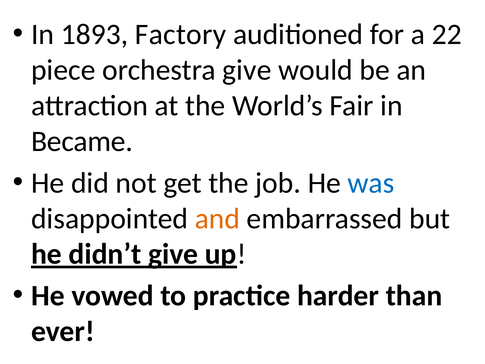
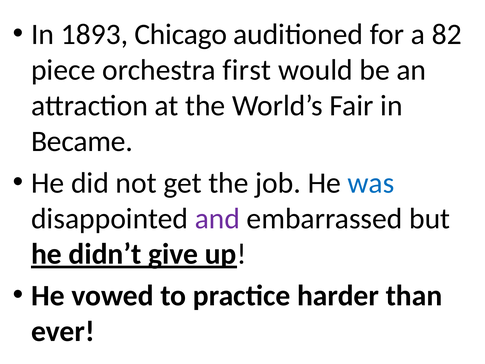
Factory: Factory -> Chicago (181, 34)
22: 22 -> 82 (447, 34)
orchestra give: give -> first (247, 70)
and colour: orange -> purple (217, 218)
